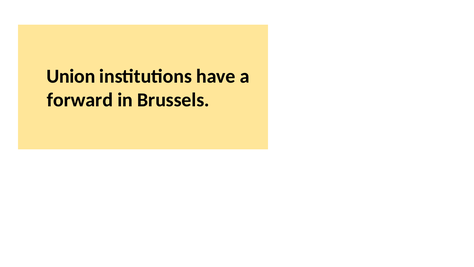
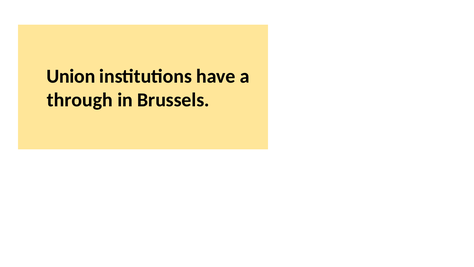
forward: forward -> through (80, 100)
